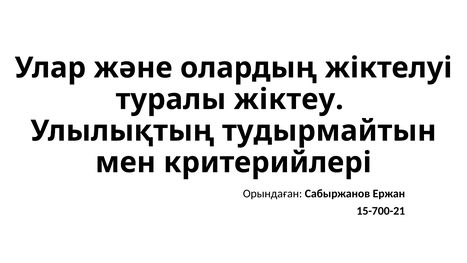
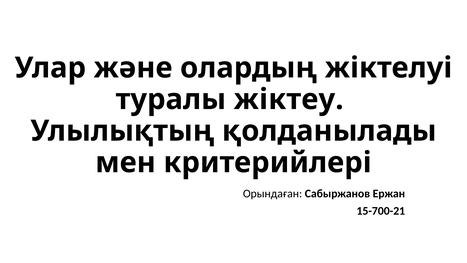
тудырмайтын: тудырмайтын -> қолданылады (329, 131)
